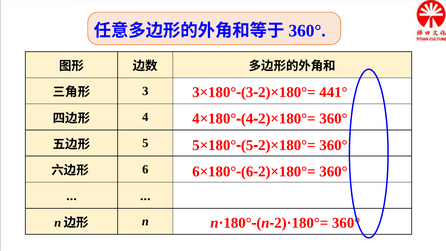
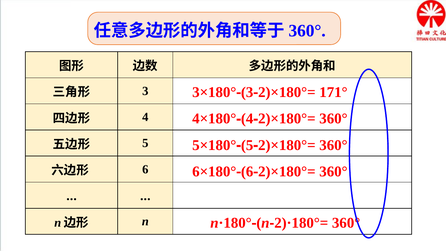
441°: 441° -> 171° (333, 92)
